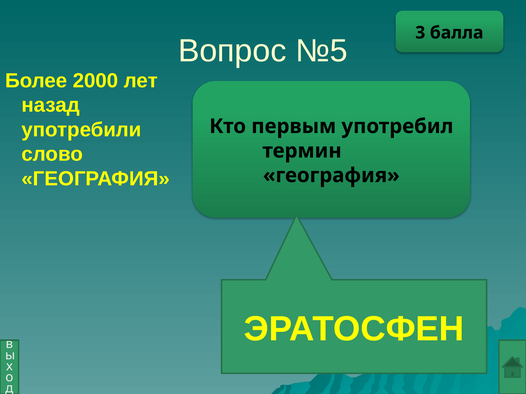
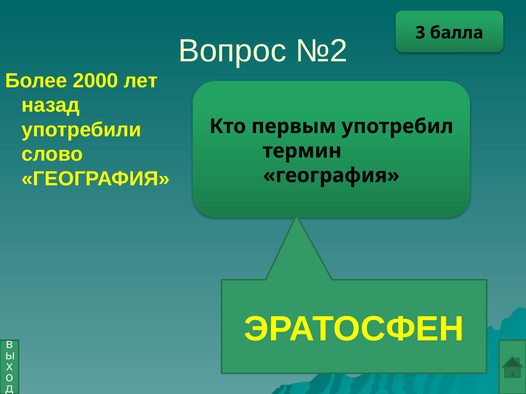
№5: №5 -> №2 (322, 51)
